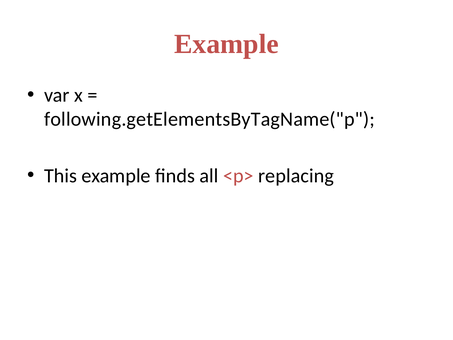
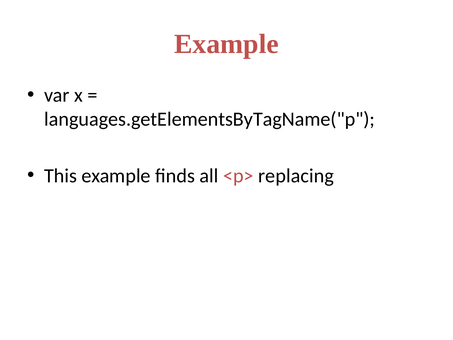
following.getElementsByTagName("p: following.getElementsByTagName("p -> languages.getElementsByTagName("p (210, 119)
